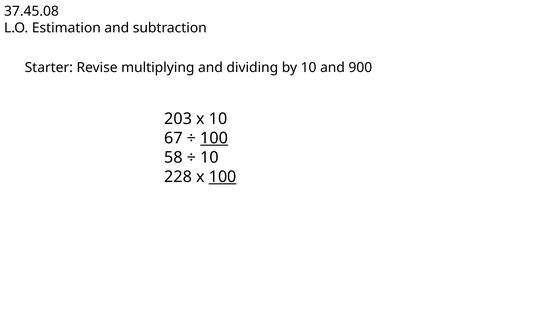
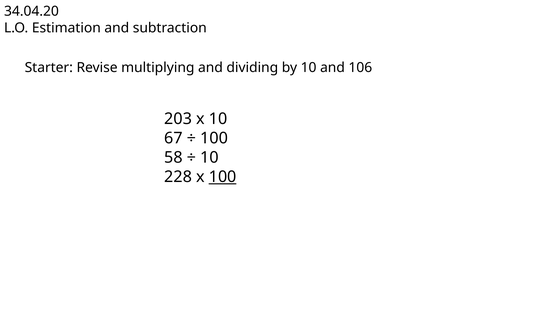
37.45.08: 37.45.08 -> 34.04.20 (31, 11)
900: 900 -> 106 (360, 68)
100 underline: present -> none (214, 138)
